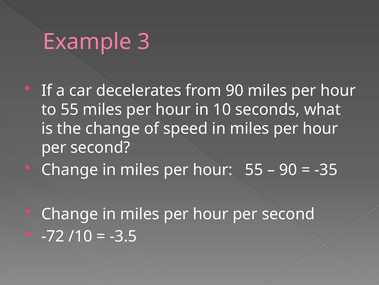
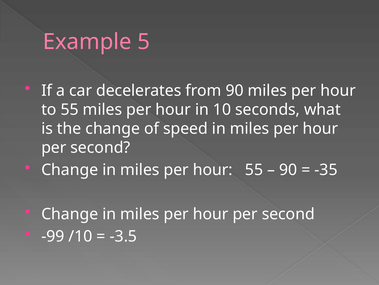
3: 3 -> 5 (144, 42)
-72: -72 -> -99 (53, 236)
